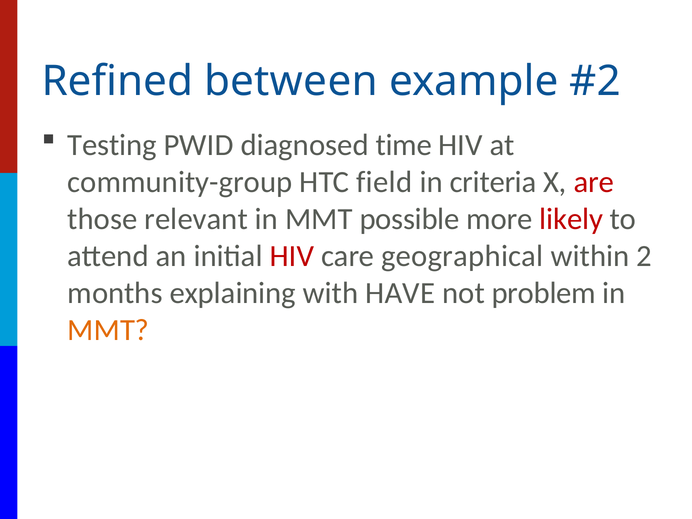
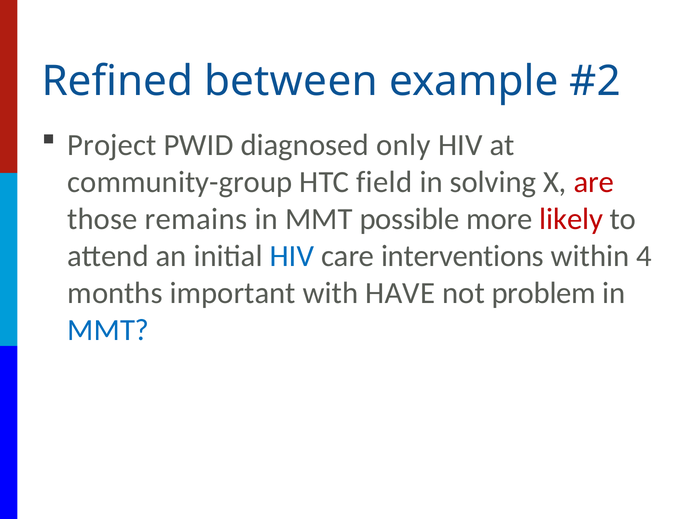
Testing: Testing -> Project (112, 145)
time: time -> only (403, 145)
criteria: criteria -> solving (493, 182)
relevant: relevant -> remains (196, 219)
HIV colour: red -> blue (292, 256)
geographical: geographical -> interventions (463, 256)
2: 2 -> 4 (644, 256)
explaining: explaining -> important (233, 293)
MMT colour: orange -> blue (108, 330)
